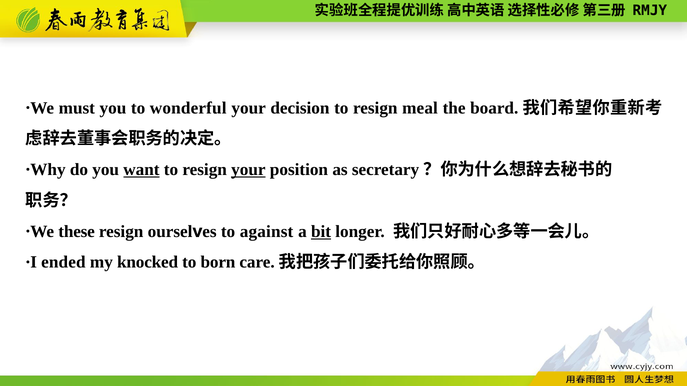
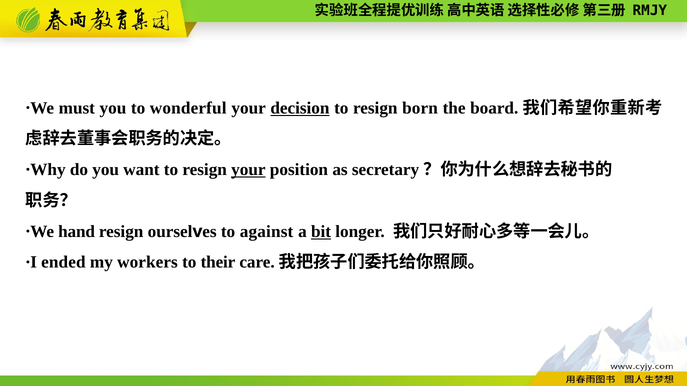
decision underline: none -> present (300, 108)
meal: meal -> born (420, 108)
want underline: present -> none (141, 170)
these: these -> hand (77, 232)
knocked: knocked -> workers (147, 263)
born: born -> their (218, 263)
